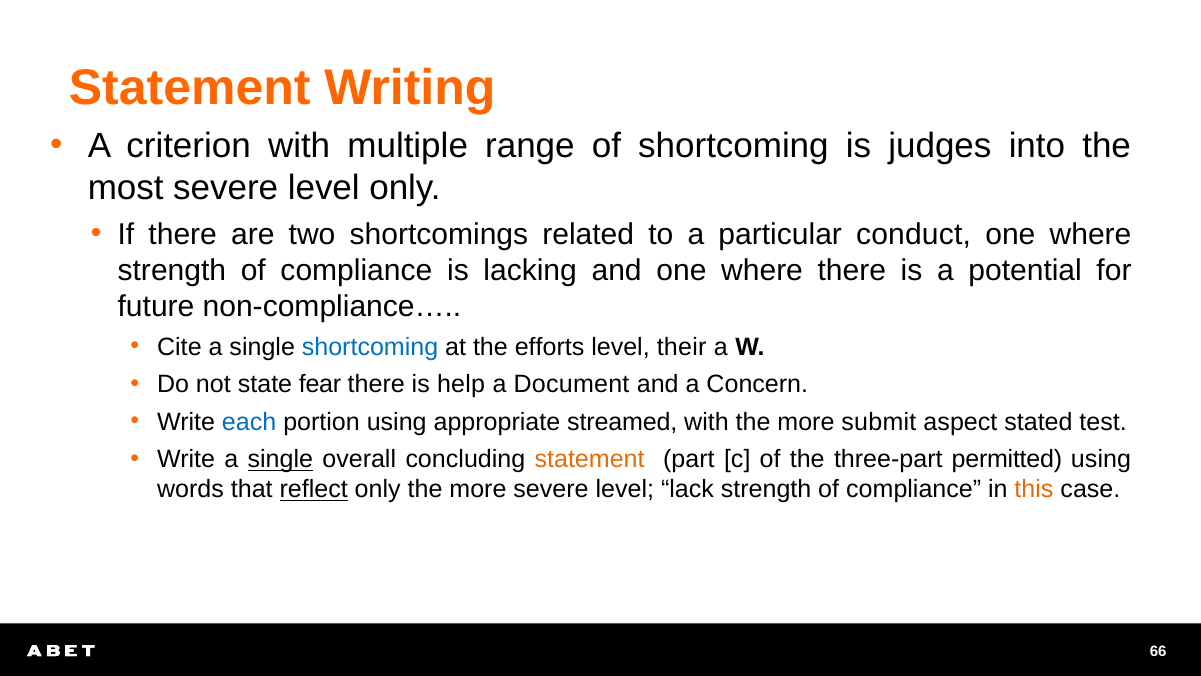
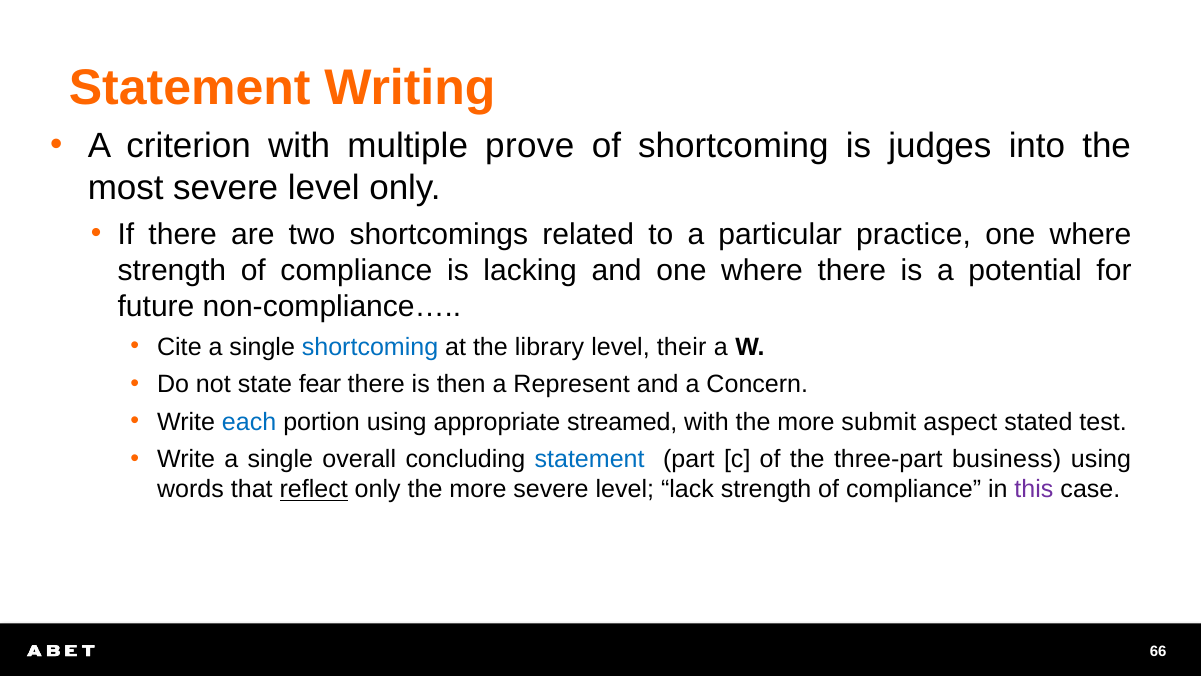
range: range -> prove (530, 146)
conduct: conduct -> practice (914, 234)
efforts: efforts -> library (549, 347)
help: help -> then (461, 384)
Document: Document -> Represent (572, 384)
single underline: present -> none (280, 459)
statement colour: orange -> blue (590, 459)
permitted: permitted -> business (1007, 459)
this colour: orange -> purple (1034, 489)
